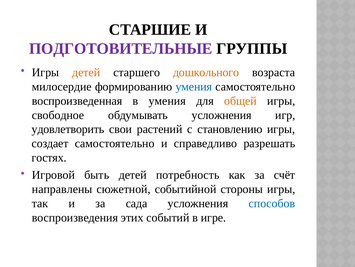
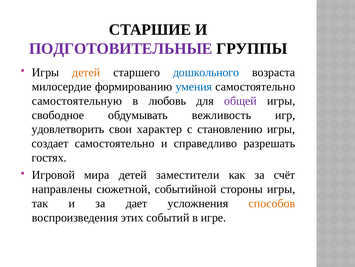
дошкольного colour: orange -> blue (206, 72)
воспроизведенная: воспроизведенная -> самостоятельную (77, 101)
в умения: умения -> любовь (167, 101)
общей colour: orange -> purple (240, 101)
обдумывать усложнения: усложнения -> вежливость (222, 115)
растений: растений -> характер (160, 129)
быть: быть -> мира (97, 175)
потребность: потребность -> заместители (188, 175)
сада: сада -> дает (137, 203)
способов colour: blue -> orange (272, 203)
